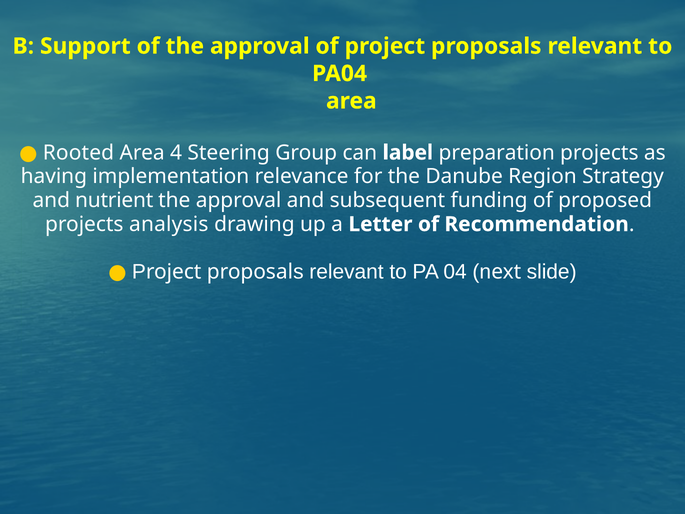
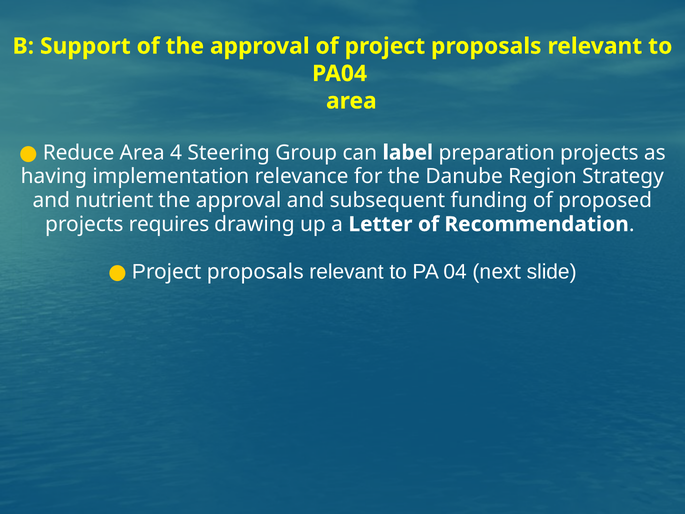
Rooted: Rooted -> Reduce (79, 153)
analysis: analysis -> requires (169, 224)
